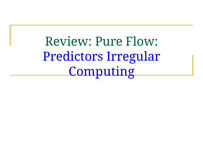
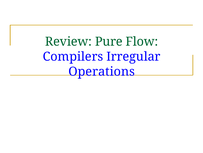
Predictors: Predictors -> Compilers (73, 56)
Computing: Computing -> Operations (102, 71)
